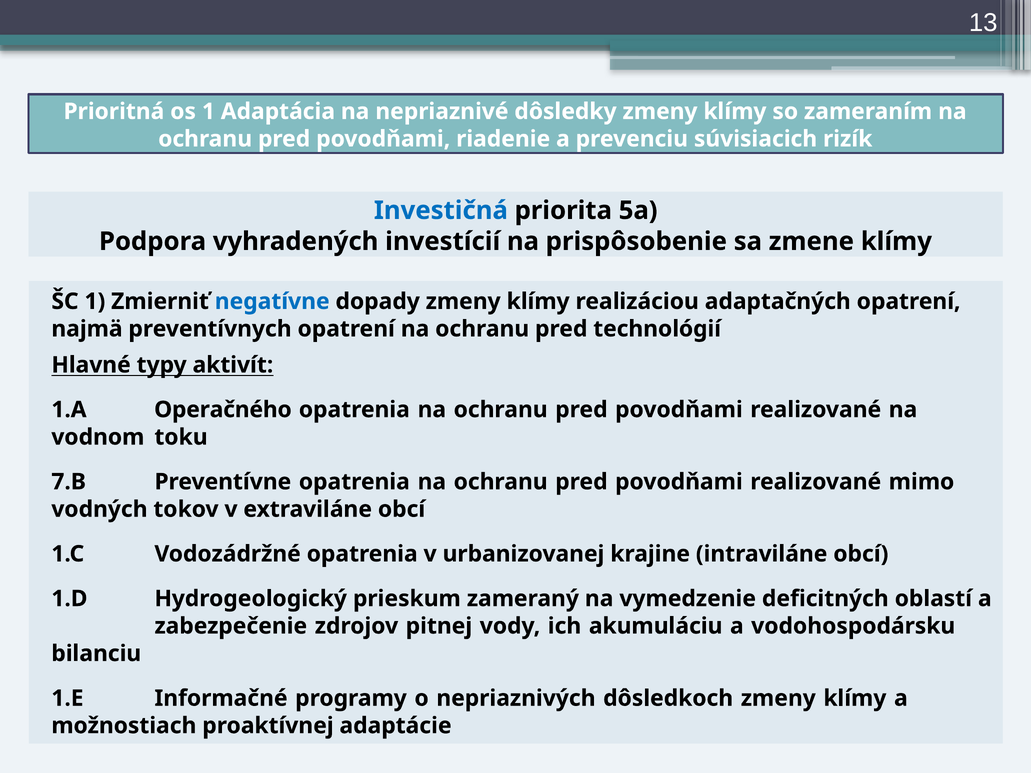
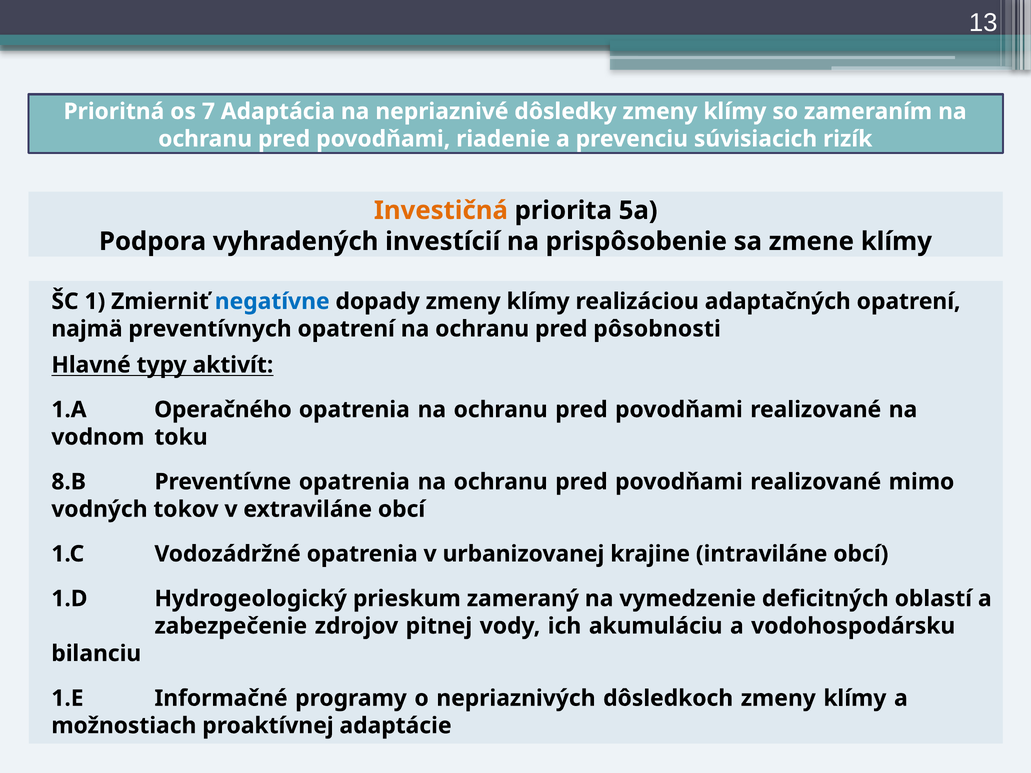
os 1: 1 -> 7 (208, 111)
Investičná colour: blue -> orange (441, 211)
technológií: technológií -> pôsobnosti (657, 329)
7.B: 7.B -> 8.B (69, 482)
